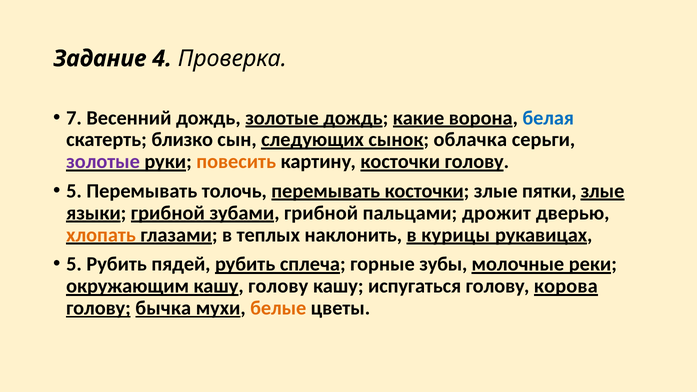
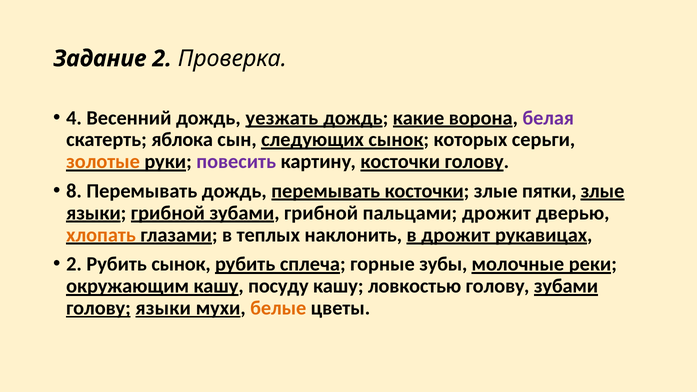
Задание 4: 4 -> 2 (162, 59)
7: 7 -> 4 (74, 118)
дождь золотые: золотые -> уезжать (282, 118)
белая colour: blue -> purple (548, 118)
близко: близко -> яблока (182, 140)
облачка: облачка -> которых (470, 140)
золотые colour: purple -> orange (103, 162)
повесить colour: orange -> purple (236, 162)
5: 5 -> 8 (74, 191)
Перемывать толочь: толочь -> дождь (234, 191)
в курицы: курицы -> дрожит (456, 235)
5: 5 -> 2 (74, 264)
Рубить пядей: пядей -> сынок (181, 264)
кашу голову: голову -> посуду (278, 286)
испугаться: испугаться -> ловкостью (415, 286)
голову корова: корова -> зубами (566, 286)
голову бычка: бычка -> языки (163, 308)
